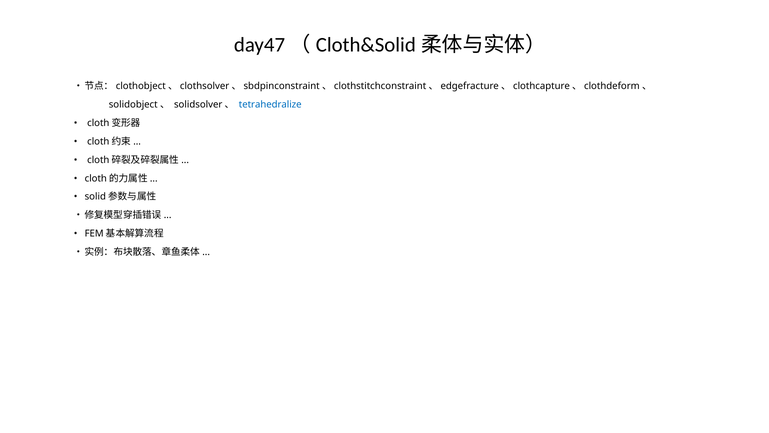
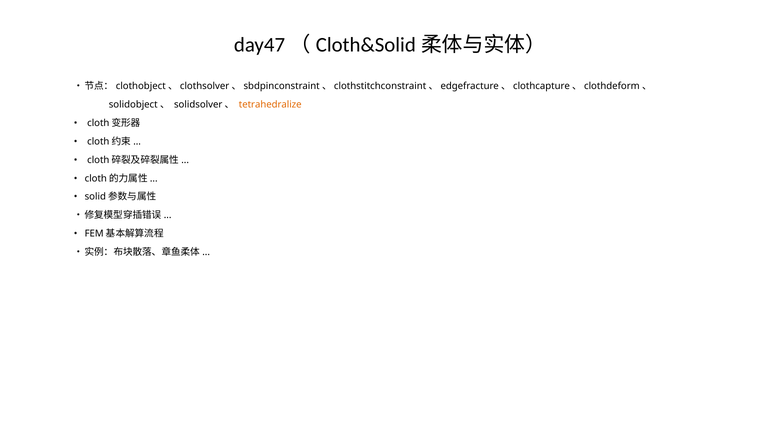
tetrahedralize colour: blue -> orange (270, 105)
